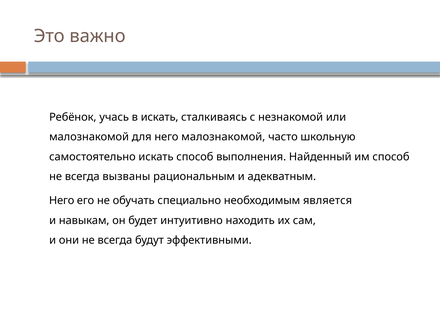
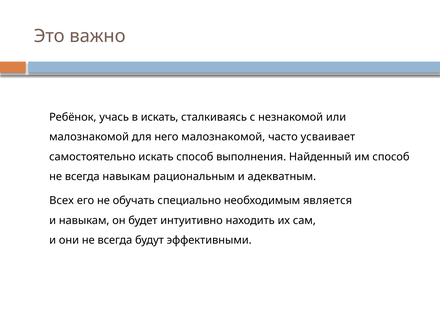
школьную: школьную -> усваивает (328, 137)
всегда вызваны: вызваны -> навыкам (126, 177)
Него: Него -> Всех (62, 201)
